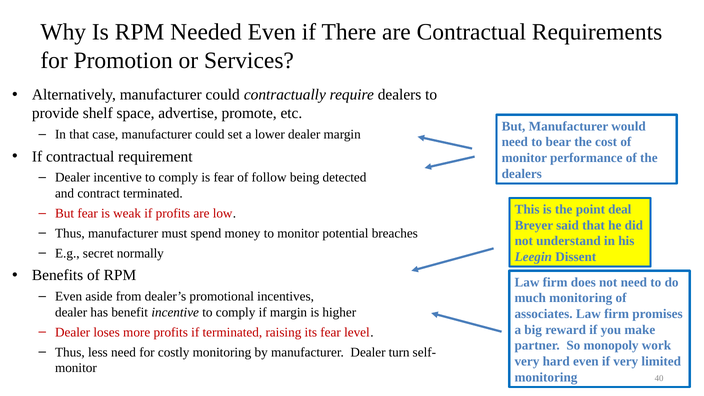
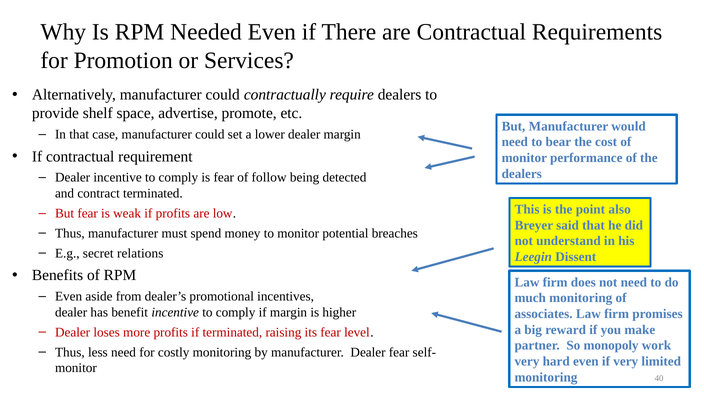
deal: deal -> also (620, 209)
normally: normally -> relations (140, 253)
Dealer turn: turn -> fear (399, 352)
